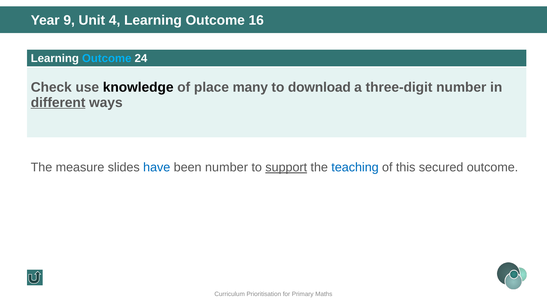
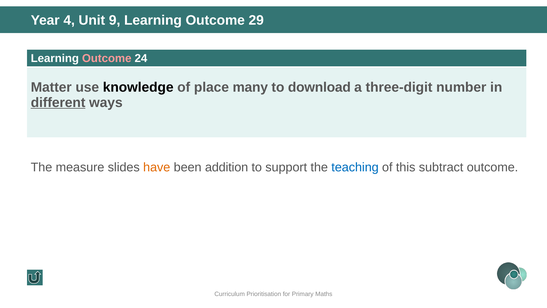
9: 9 -> 4 (69, 20)
4: 4 -> 9 (115, 20)
16: 16 -> 29 (256, 20)
Outcome colour: light blue -> pink (107, 58)
Check: Check -> Matter (51, 87)
have colour: blue -> orange (157, 167)
been number: number -> addition (227, 167)
support underline: present -> none (286, 167)
secured: secured -> subtract (441, 167)
